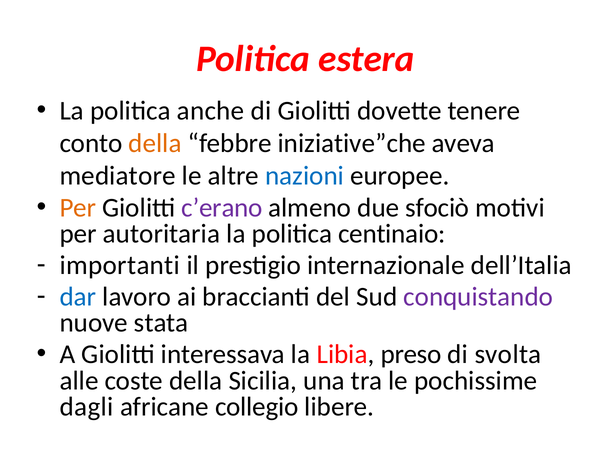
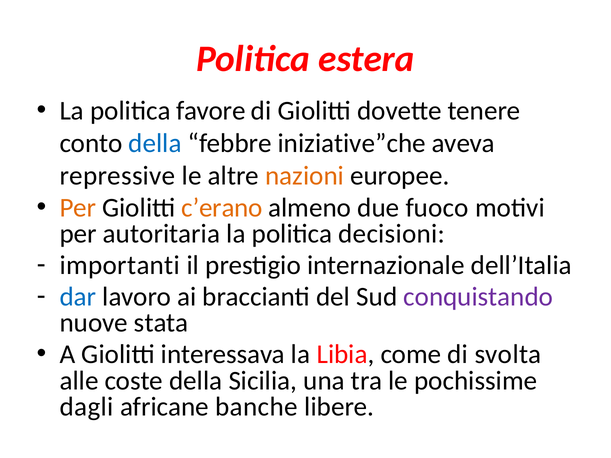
anche: anche -> favore (211, 111)
della colour: orange -> blue (155, 143)
mediatore: mediatore -> repressive (118, 176)
nazioni colour: blue -> orange (305, 176)
c’erano colour: purple -> orange (222, 208)
sfociò: sfociò -> fuoco (437, 208)
centinaio: centinaio -> decisioni (392, 234)
preso: preso -> come (411, 355)
collegio: collegio -> banche (256, 407)
